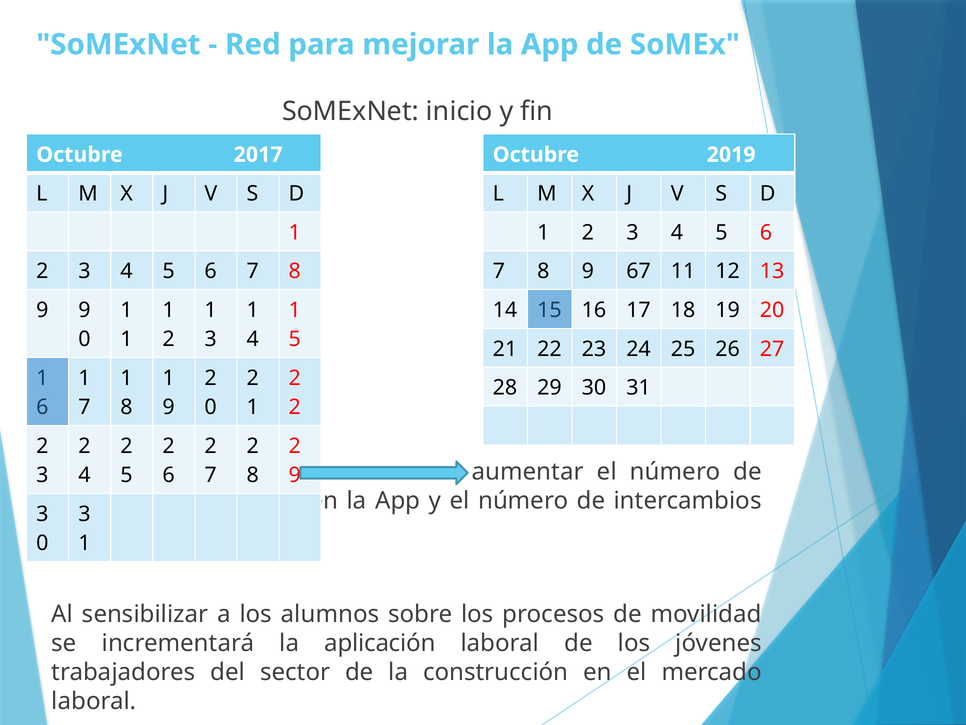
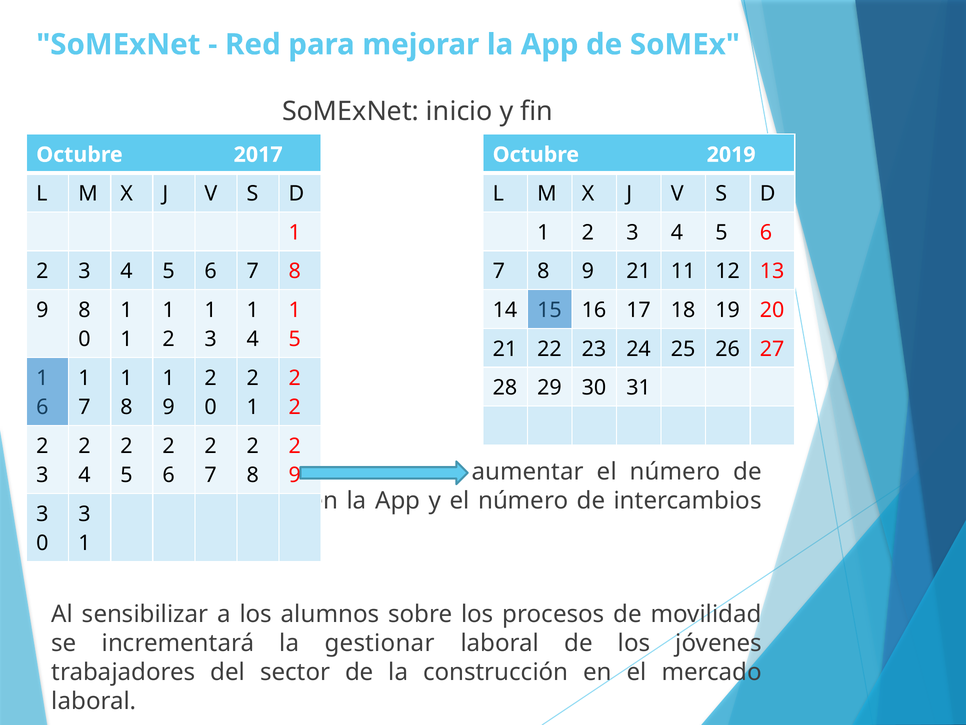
9 67: 67 -> 21 (639, 271)
9 9: 9 -> 8 (84, 310)
aplicación: aplicación -> gestionar (380, 643)
